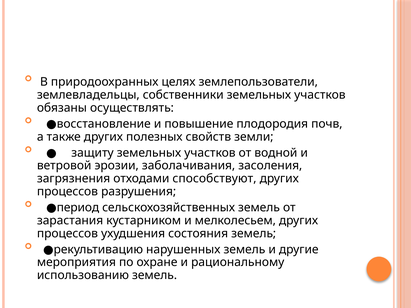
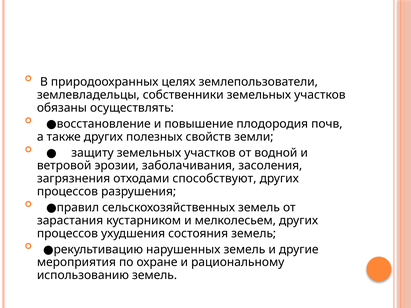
период: период -> правил (78, 208)
